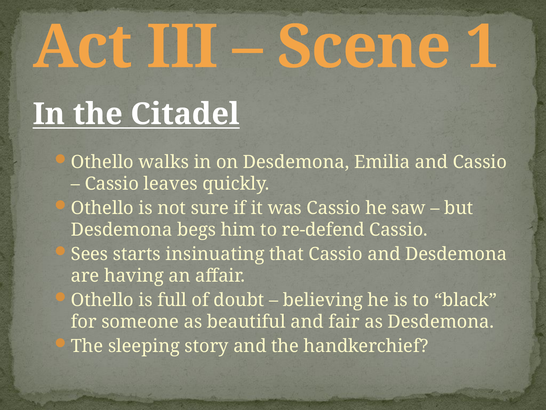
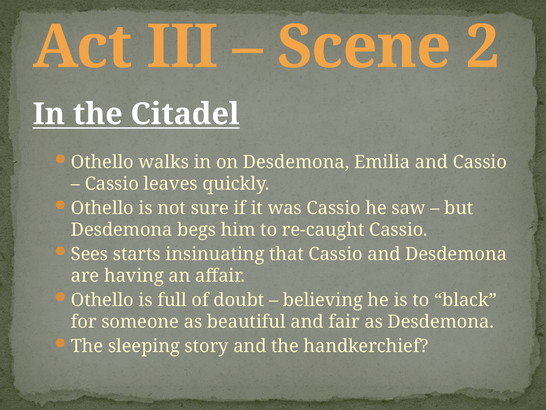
1: 1 -> 2 (482, 47)
re-defend: re-defend -> re-caught (323, 230)
